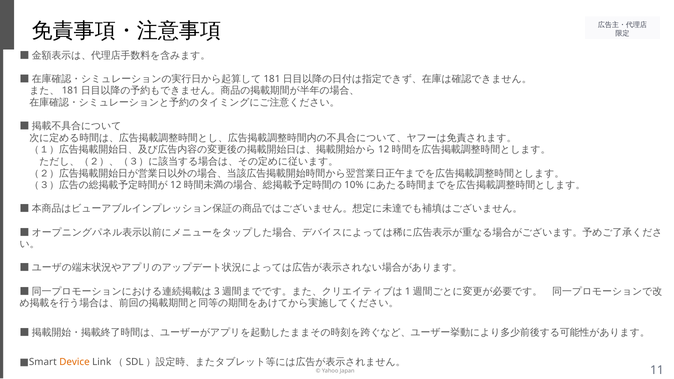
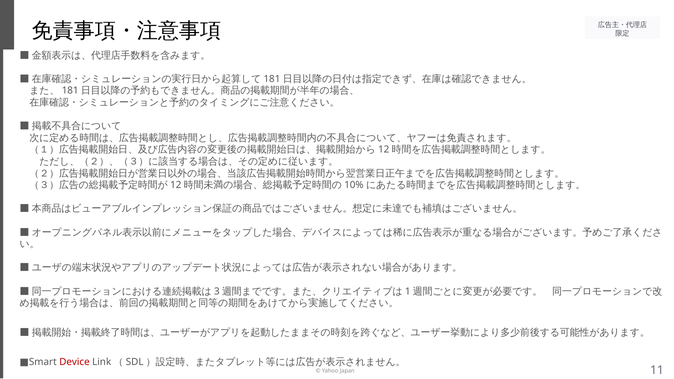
Device colour: orange -> red (74, 362)
